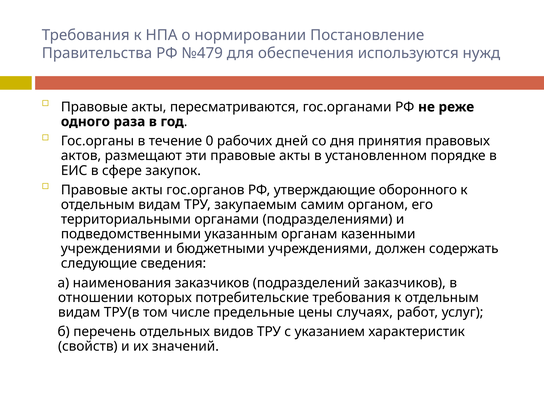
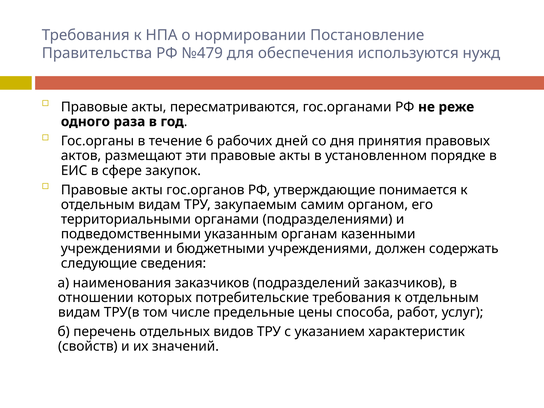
0: 0 -> 6 (210, 141)
оборонного: оборонного -> понимается (418, 190)
случаях: случаях -> способа (365, 312)
